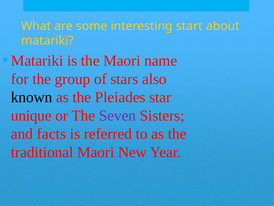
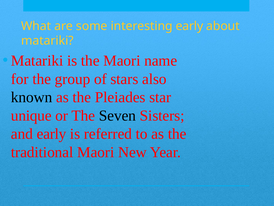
interesting start: start -> early (189, 26)
Seven colour: purple -> black (117, 115)
and facts: facts -> early (52, 134)
